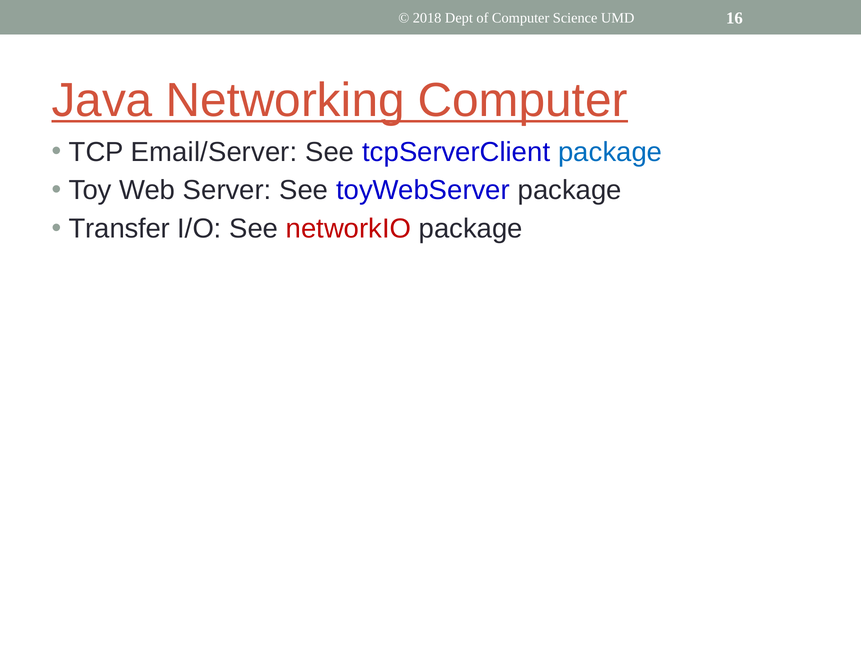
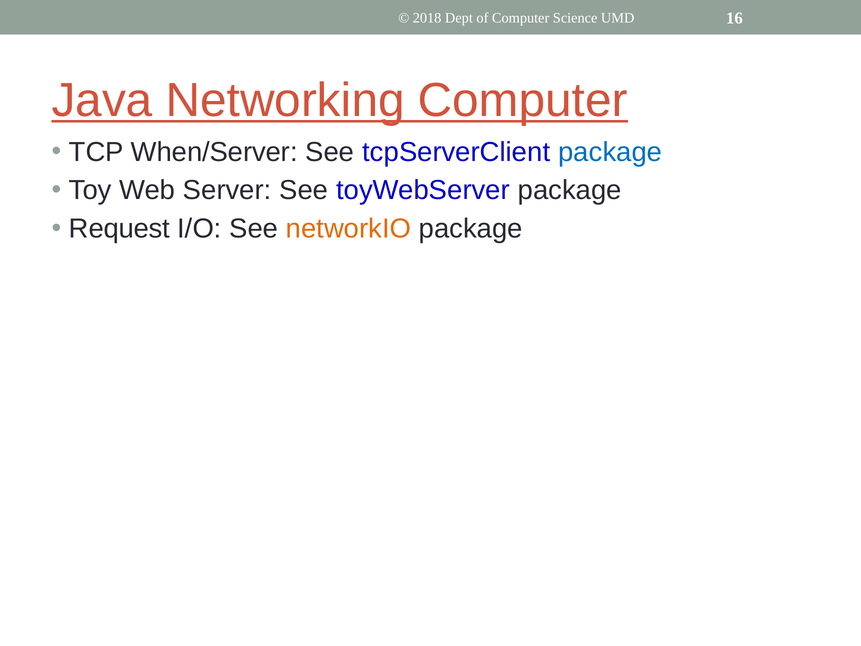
Email/Server: Email/Server -> When/Server (214, 152)
Transfer: Transfer -> Request (119, 229)
networkIO colour: red -> orange (348, 229)
